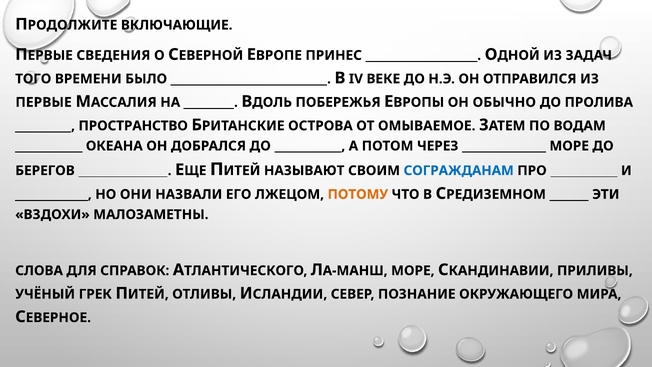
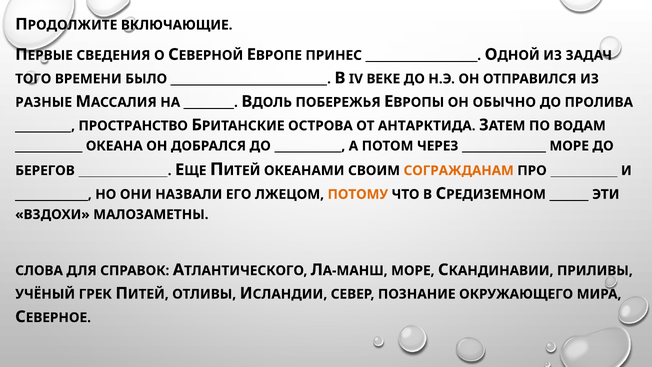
ПЕРВЫЕ: ПЕРВЫЕ -> РАЗНЫЕ (44, 102)
ОМЫВАЕМОЕ: ОМЫВАЕМОЕ -> АНТАРКТИДА (427, 126)
НАЗЫВАЮТ: НАЗЫВАЮТ -> ОКЕАНАМИ (304, 170)
СОГРАЖДАНАМ colour: blue -> orange (459, 170)
